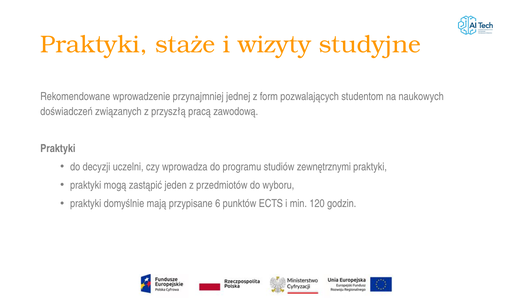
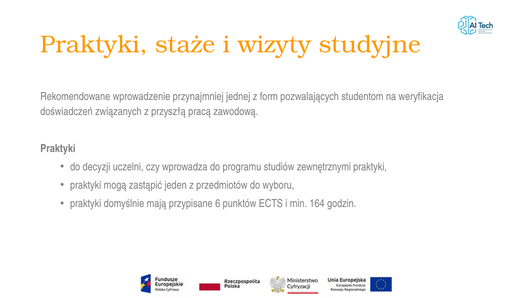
naukowych: naukowych -> weryfikacja (421, 96)
120: 120 -> 164 (317, 203)
